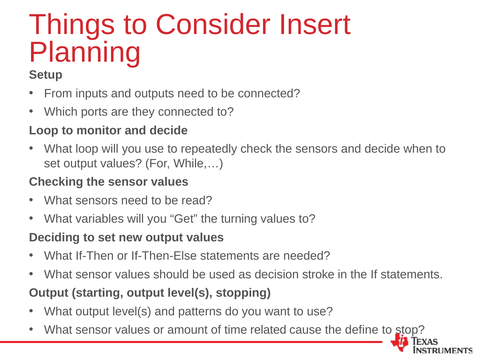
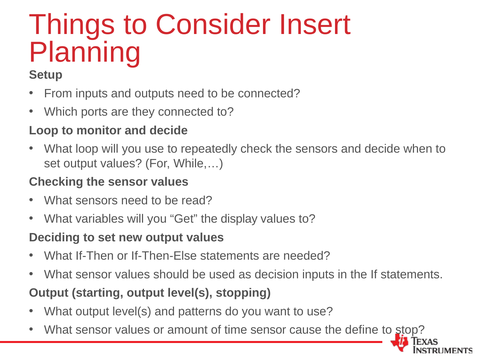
turning: turning -> display (239, 219)
decision stroke: stroke -> inputs (318, 275)
time related: related -> sensor (268, 330)
